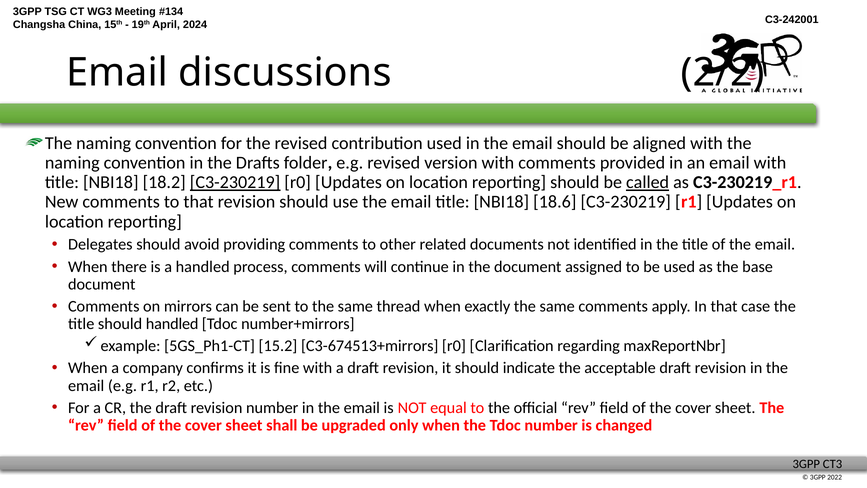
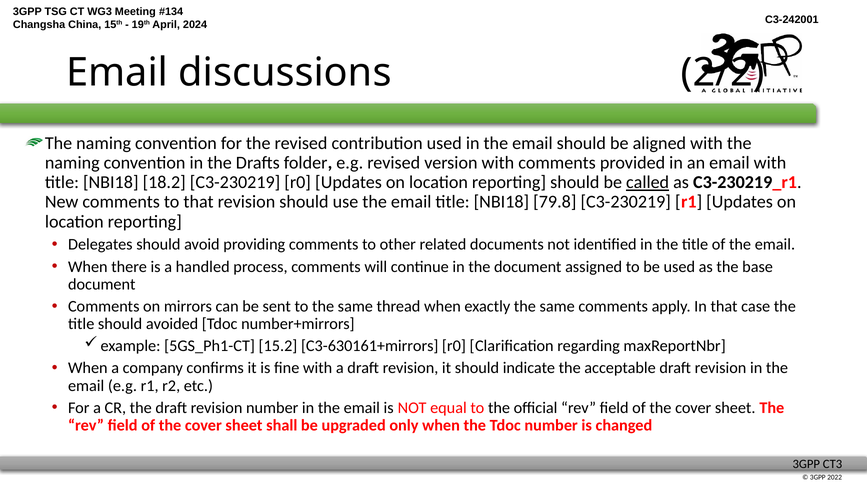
C3-230219 underline: present -> none (235, 182)
18.6: 18.6 -> 79.8 (555, 202)
should handled: handled -> avoided (172, 324)
C3-674513+mirrors: C3-674513+mirrors -> C3-630161+mirrors (370, 346)
